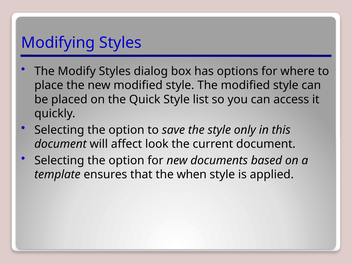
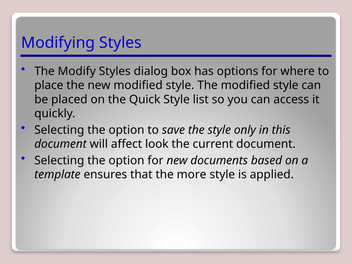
when: when -> more (192, 174)
